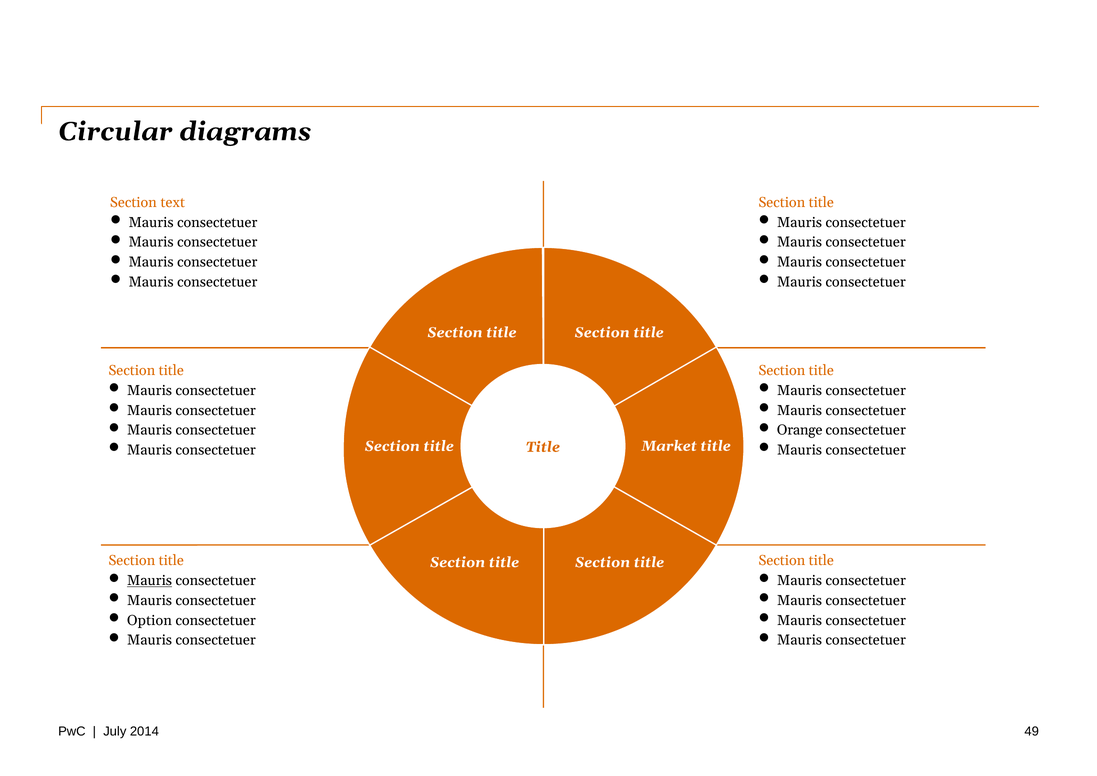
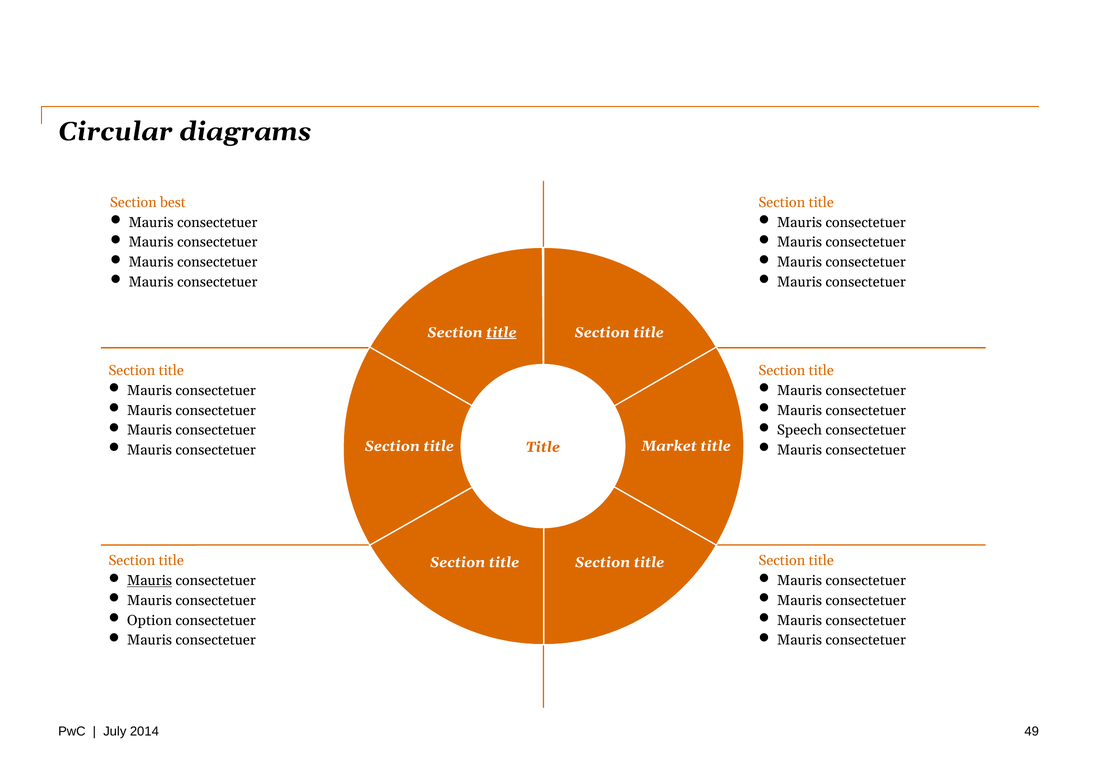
text: text -> best (173, 202)
title underline: none -> present (501, 332)
Orange: Orange -> Speech (800, 430)
